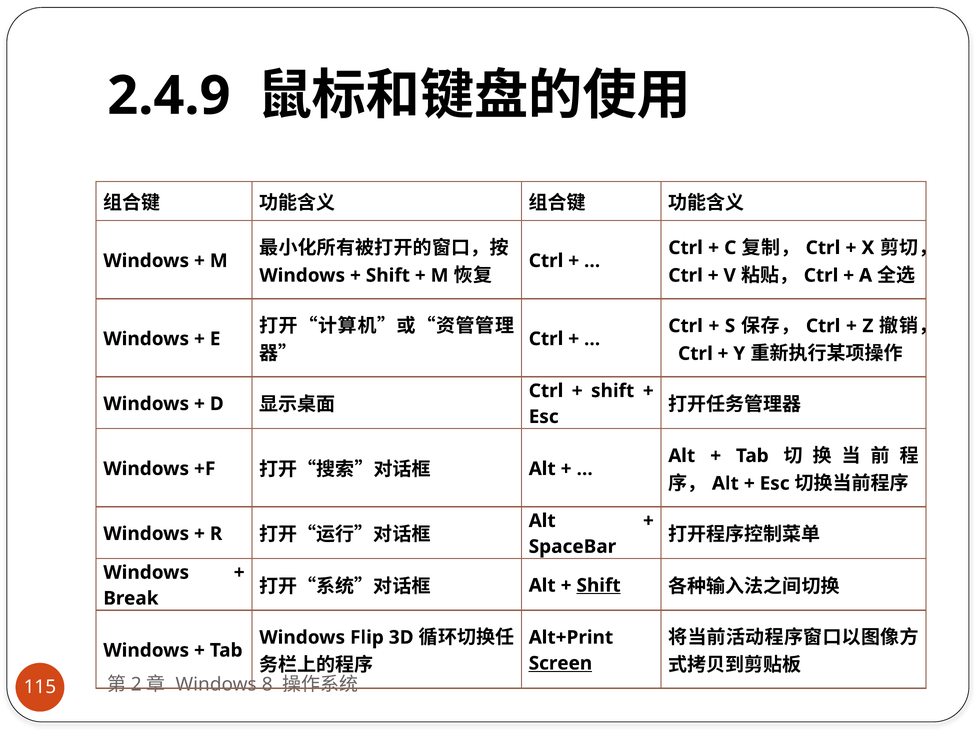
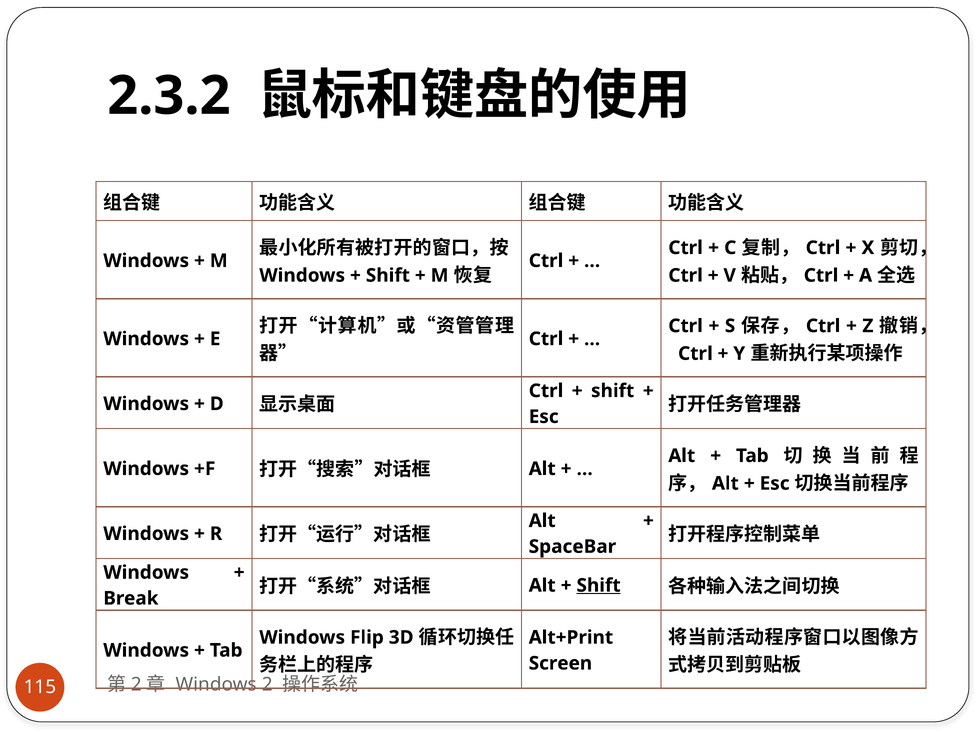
2.4.9: 2.4.9 -> 2.3.2 (169, 96)
Screen underline: present -> none (560, 663)
8: 8 -> 2 (267, 685)
